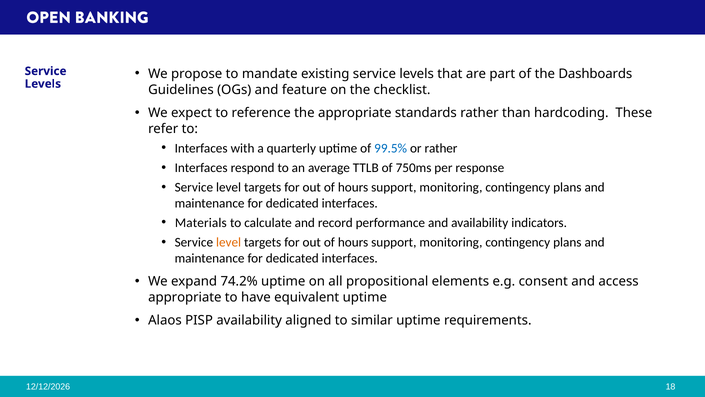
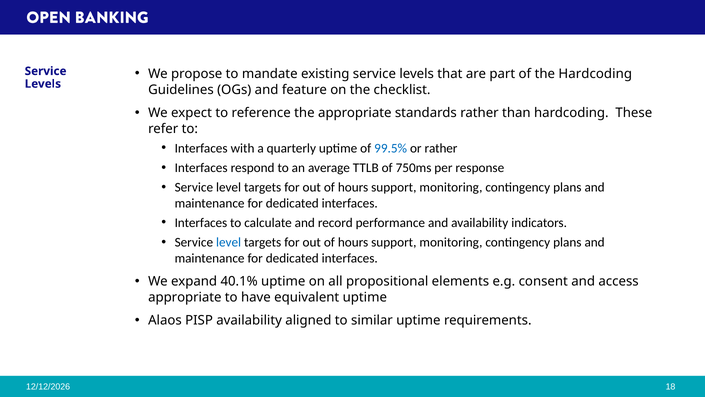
the Dashboards: Dashboards -> Hardcoding (595, 74)
Materials: Materials -> Interfaces (201, 223)
level colour: orange -> blue (229, 242)
74.2%: 74.2% -> 40.1% (239, 281)
